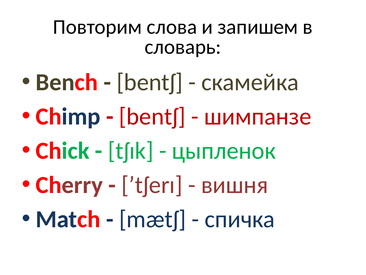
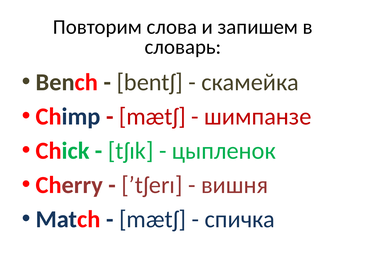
bentʃ: bentʃ -> mætʃ (152, 116)
